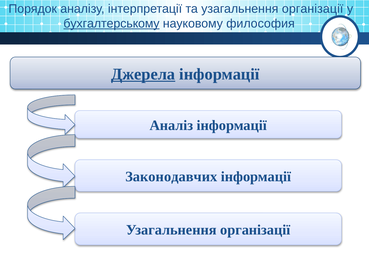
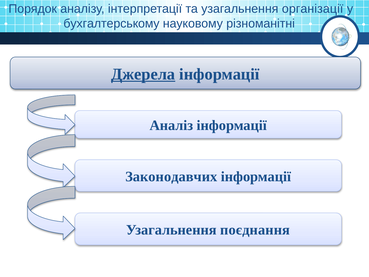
бухгалтерському underline: present -> none (111, 24)
философия: философия -> різноманітні (261, 24)
організації: організації -> поєднання (255, 230)
